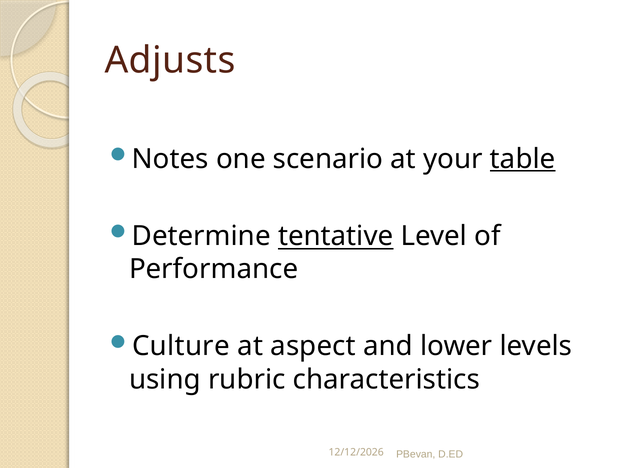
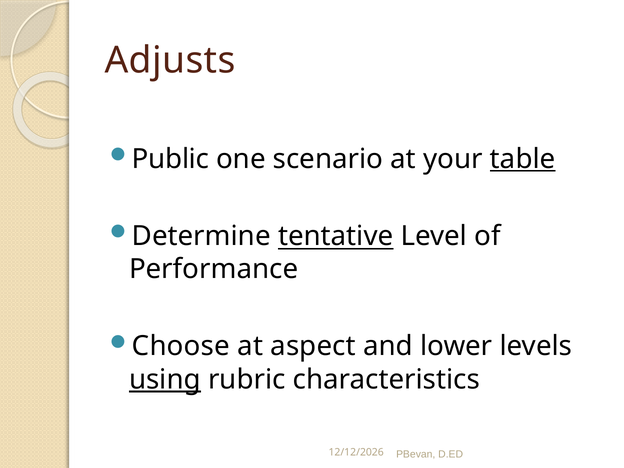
Notes: Notes -> Public (170, 159)
Culture: Culture -> Choose (181, 346)
using underline: none -> present (165, 380)
